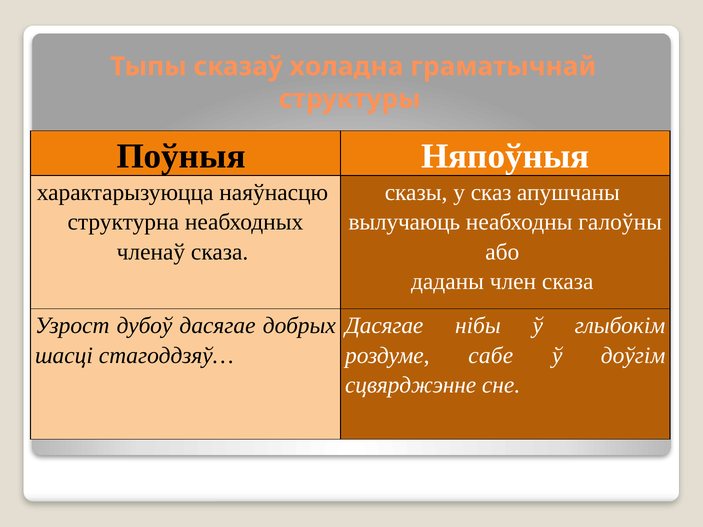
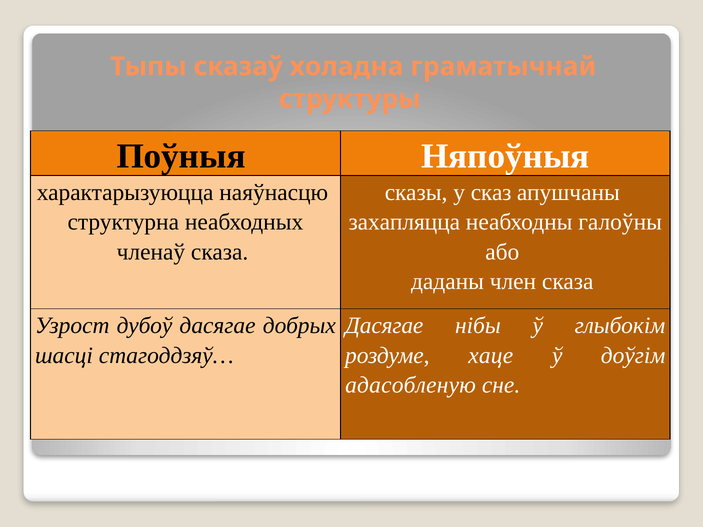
вылучаюць: вылучаюць -> захапляцца (404, 222)
сабе: сабе -> хаце (491, 356)
сцвярджэнне: сцвярджэнне -> адасобленую (410, 385)
